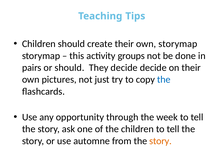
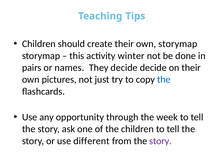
groups: groups -> winter (131, 56)
or should: should -> names (69, 68)
automne: automne -> different (92, 141)
story colour: orange -> purple (160, 141)
